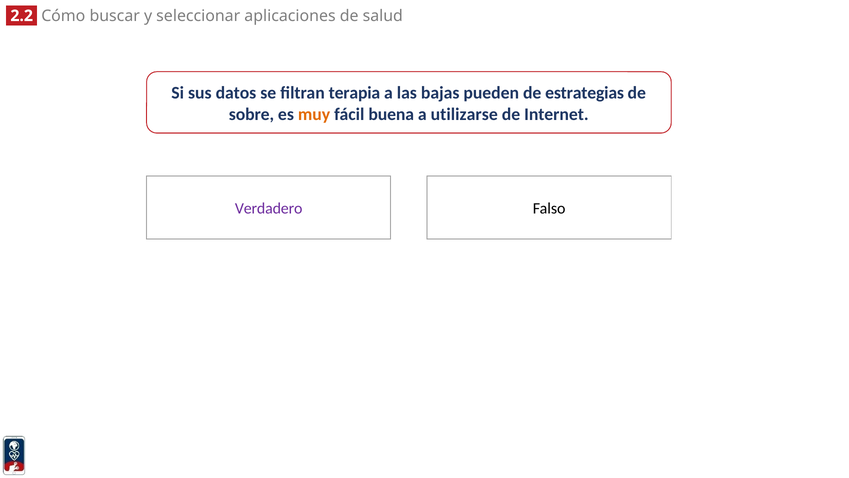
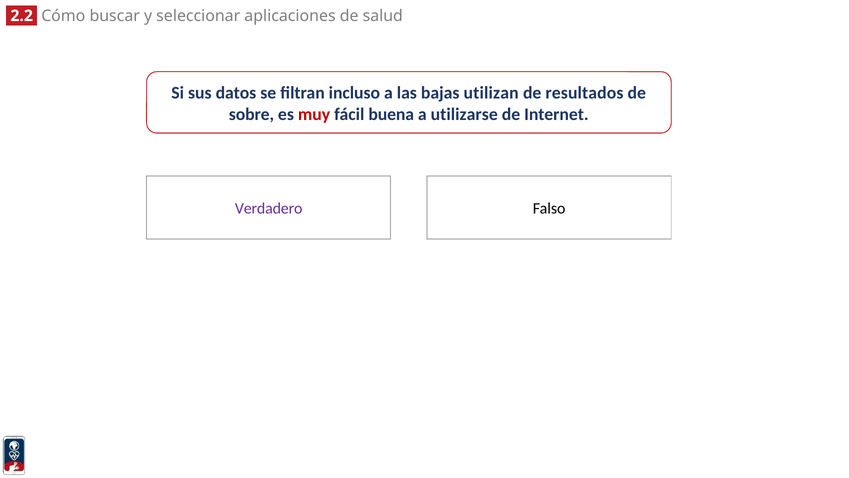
terapia: terapia -> incluso (354, 93)
pueden: pueden -> utilizan (491, 93)
estrategias: estrategias -> resultados (584, 93)
muy colour: orange -> red (314, 114)
